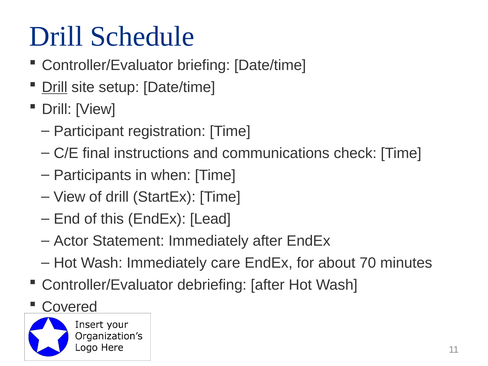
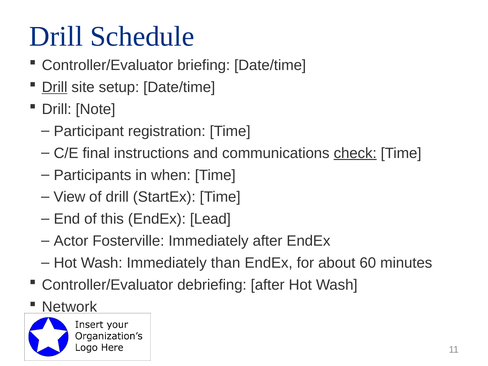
Drill View: View -> Note (95, 109)
check underline: none -> present (355, 153)
Statement: Statement -> Fosterville (128, 241)
care: care -> than (226, 263)
70: 70 -> 60 (368, 263)
Covered: Covered -> Network (69, 307)
